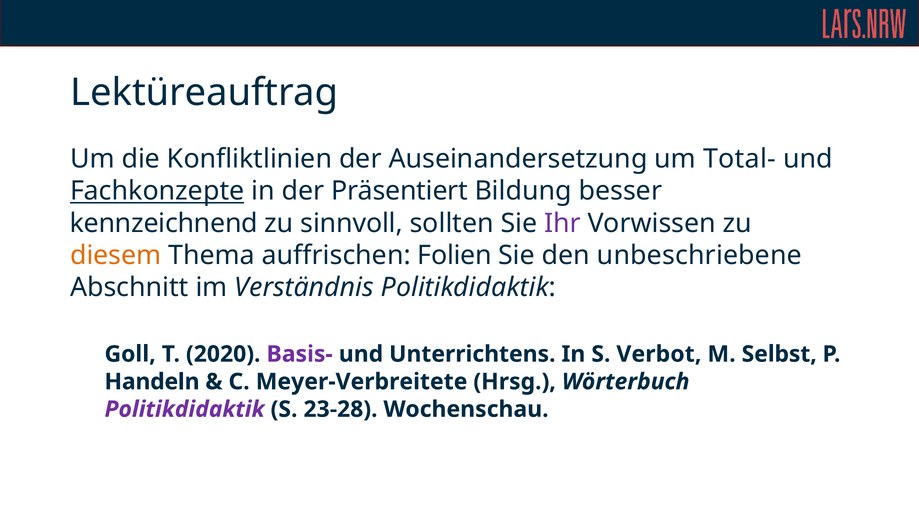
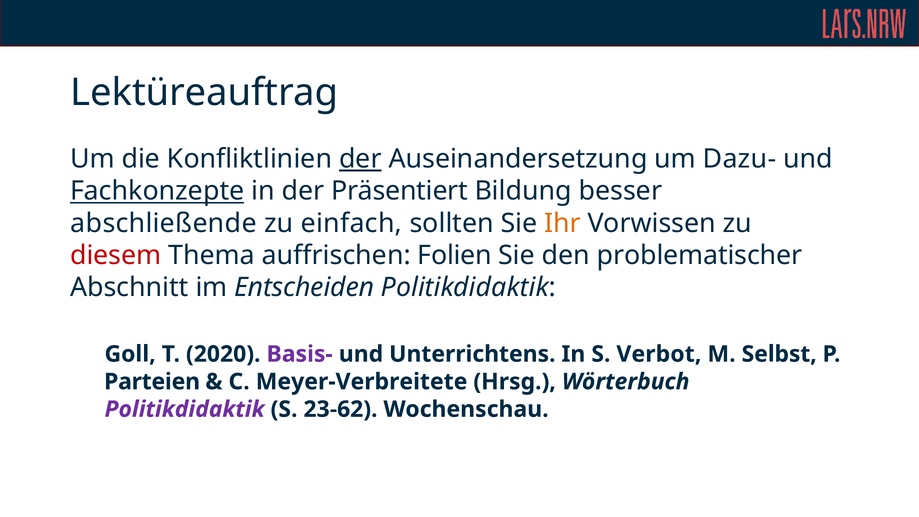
der underline: none -> present (360, 159)
Total-: Total- -> Dazu- (740, 159)
kennzeichnend: kennzeichnend -> abschließende (164, 223)
sinnvoll: sinnvoll -> einfach (351, 223)
Ihr colour: purple -> orange (563, 223)
diesem colour: orange -> red (116, 255)
unbeschriebene: unbeschriebene -> problematischer (700, 255)
Verständnis: Verständnis -> Entscheiden (304, 287)
Handeln: Handeln -> Parteien (152, 382)
23-28: 23-28 -> 23-62 (341, 409)
